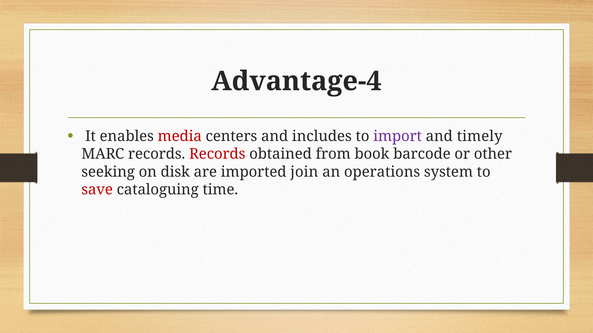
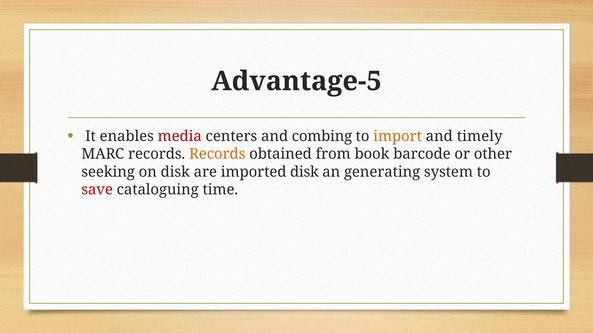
Advantage-4: Advantage-4 -> Advantage-5 (296, 81)
includes: includes -> combing (322, 137)
import colour: purple -> orange (398, 137)
Records colour: red -> orange (217, 154)
imported join: join -> disk (304, 172)
operations: operations -> generating (382, 172)
